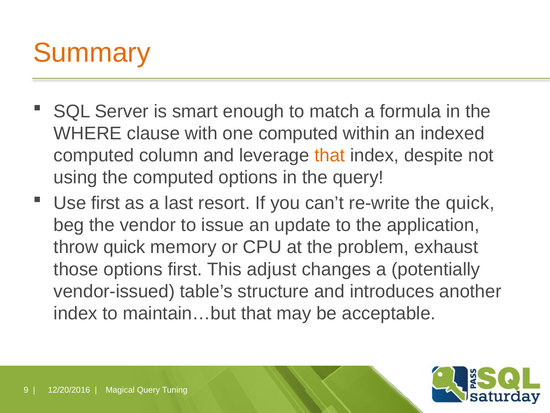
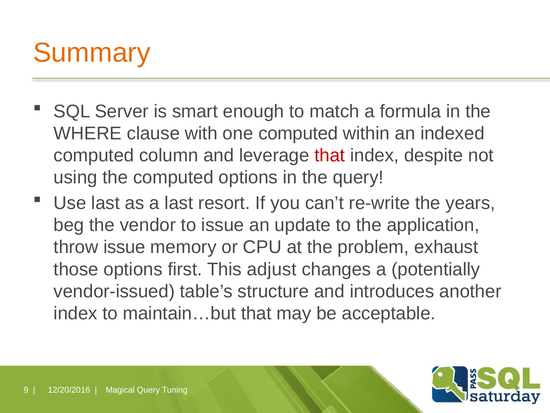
that colour: orange -> red (330, 155)
Use first: first -> last (106, 203)
the quick: quick -> years (470, 203)
throw quick: quick -> issue (124, 247)
